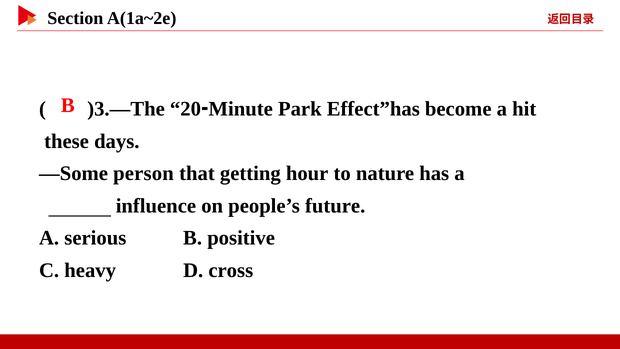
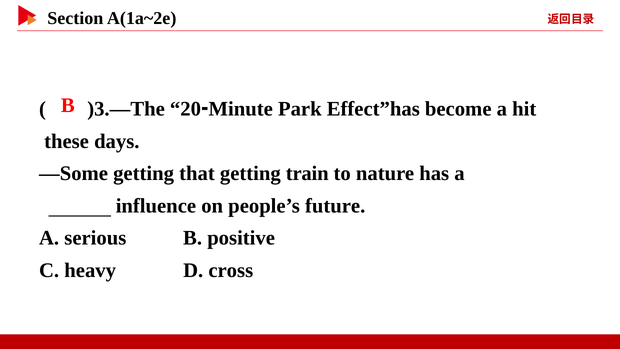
—Some person: person -> getting (144, 173)
hour: hour -> train (307, 173)
